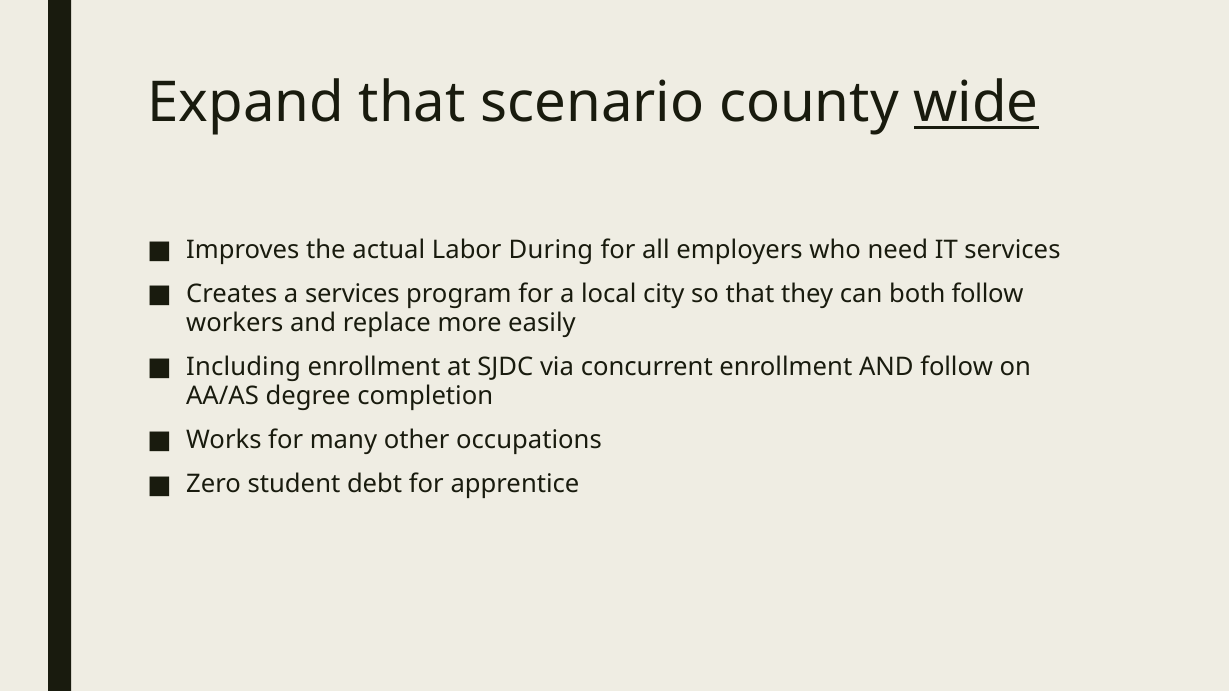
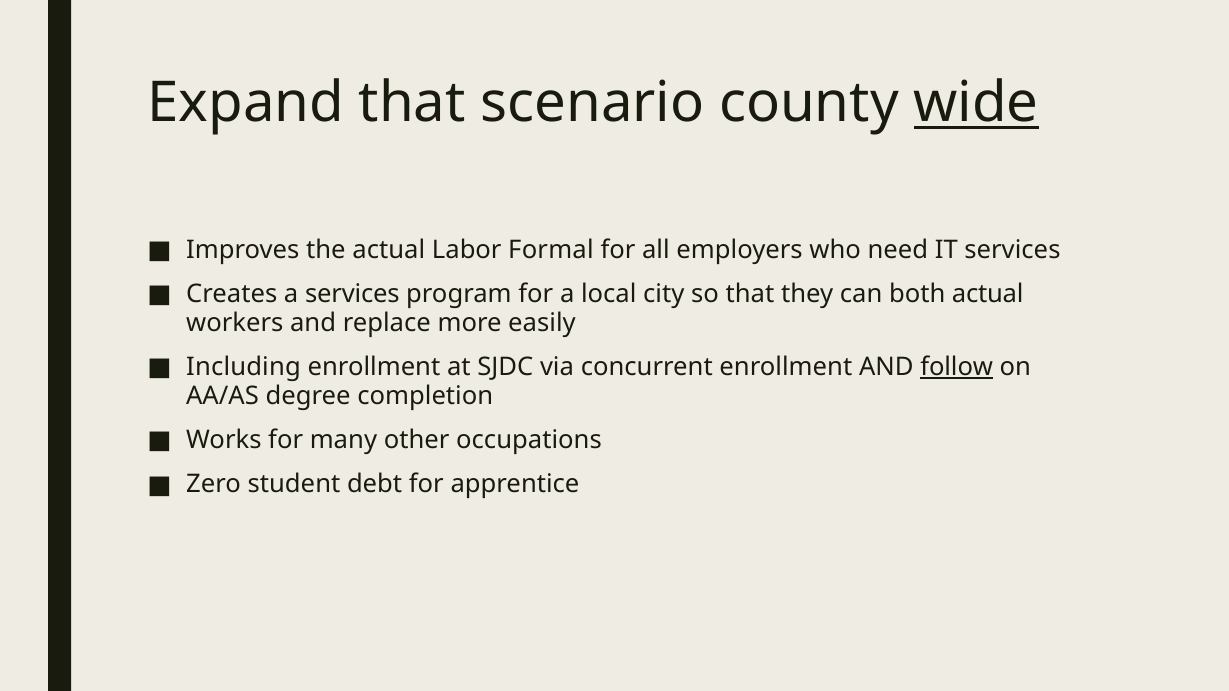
During: During -> Formal (551, 250)
both follow: follow -> actual (988, 294)
follow underline: none -> present (957, 367)
